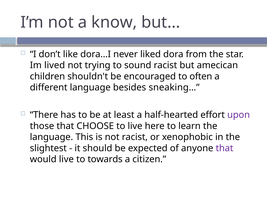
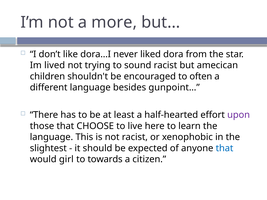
know: know -> more (114, 22)
sneaking…: sneaking… -> gunpoint… (174, 88)
that colour: purple -> blue (225, 148)
would live: live -> girl (66, 160)
